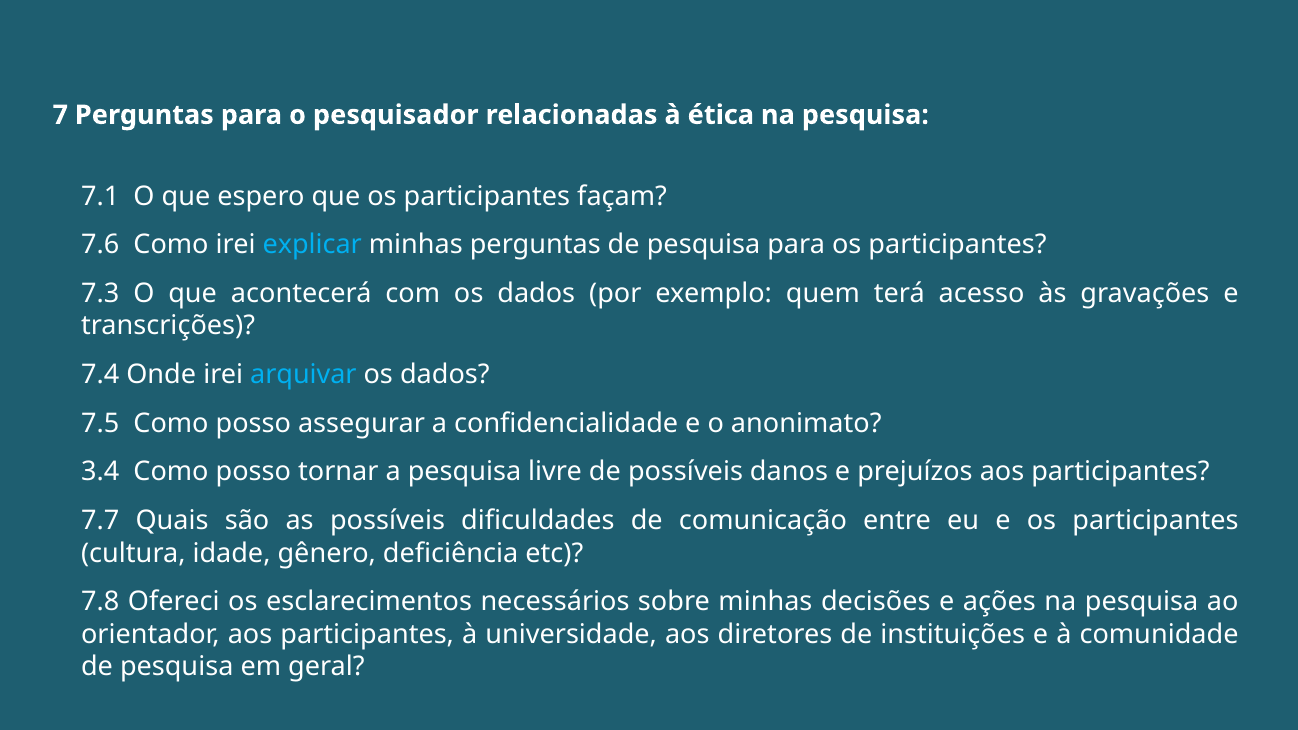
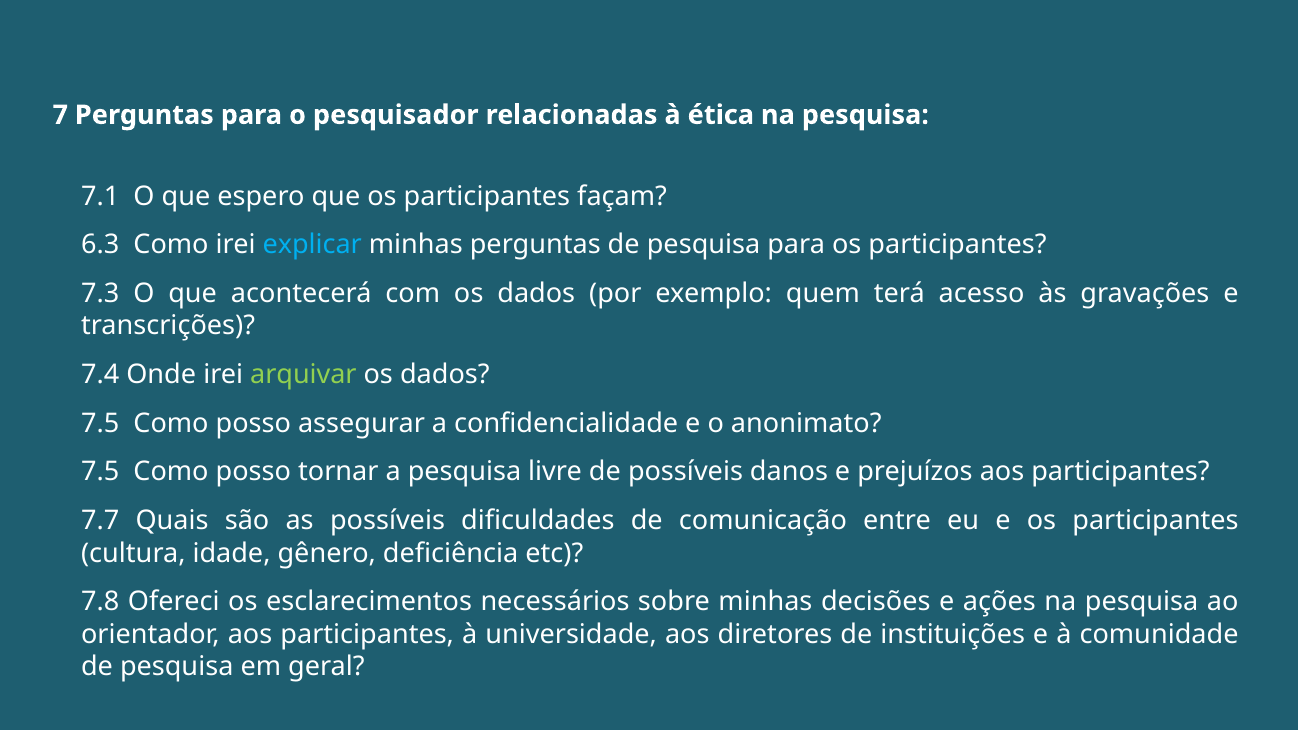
7.6: 7.6 -> 6.3 (100, 245)
arquivar colour: light blue -> light green (303, 375)
3.4: 3.4 -> 7.5 (100, 472)
